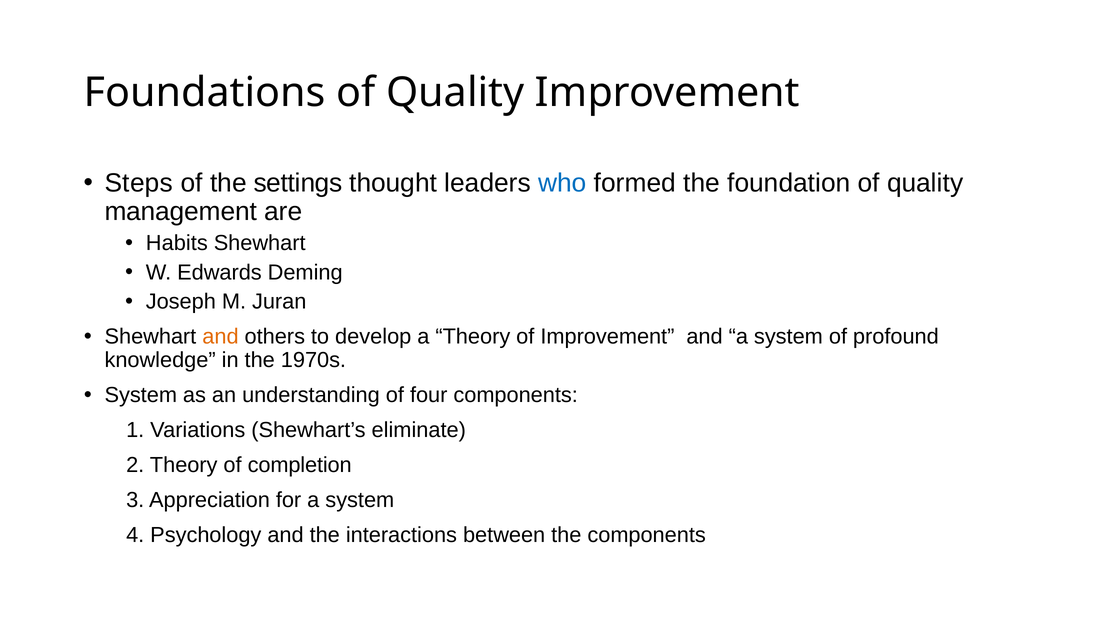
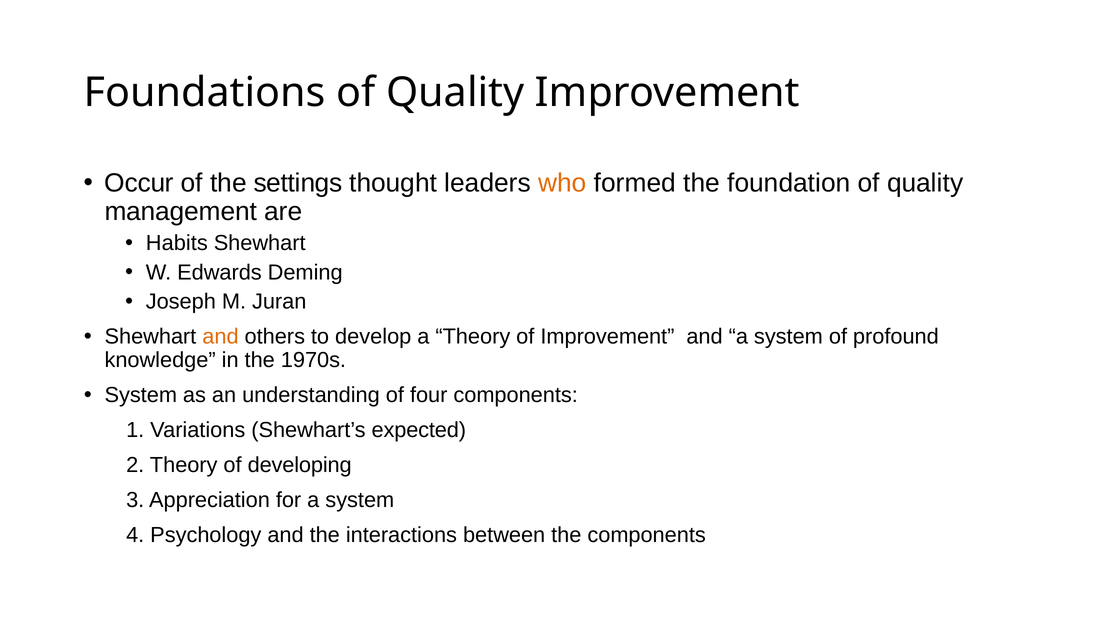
Steps: Steps -> Occur (139, 183)
who colour: blue -> orange (562, 183)
eliminate: eliminate -> expected (419, 430)
completion: completion -> developing (300, 465)
